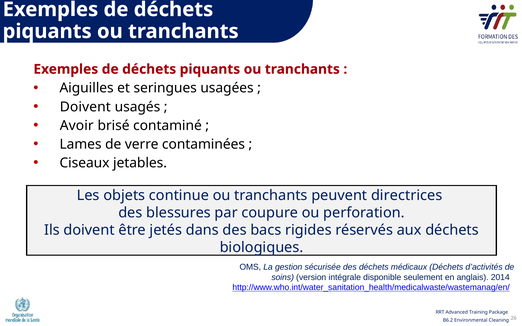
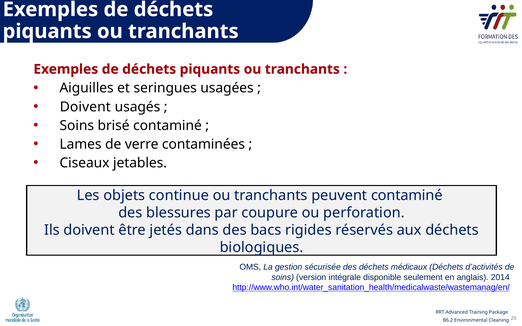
Avoir: Avoir -> Soins (77, 126)
peuvent directrices: directrices -> contaminé (407, 195)
